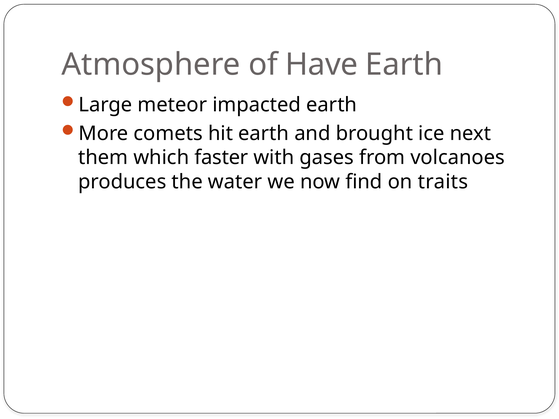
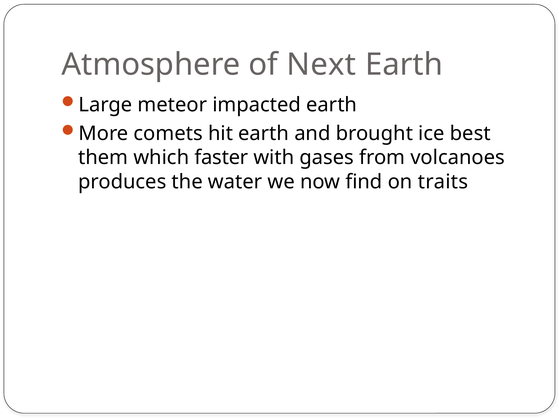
Have: Have -> Next (321, 65)
next: next -> best (470, 134)
